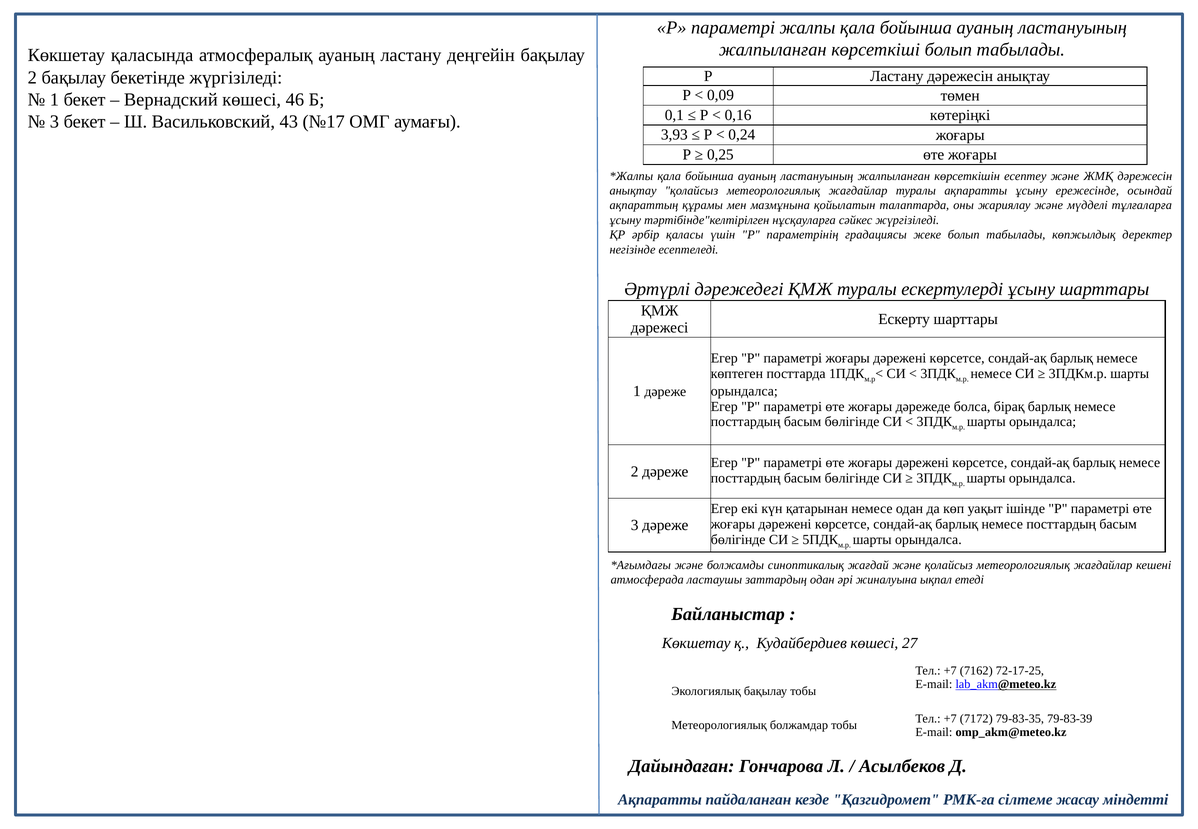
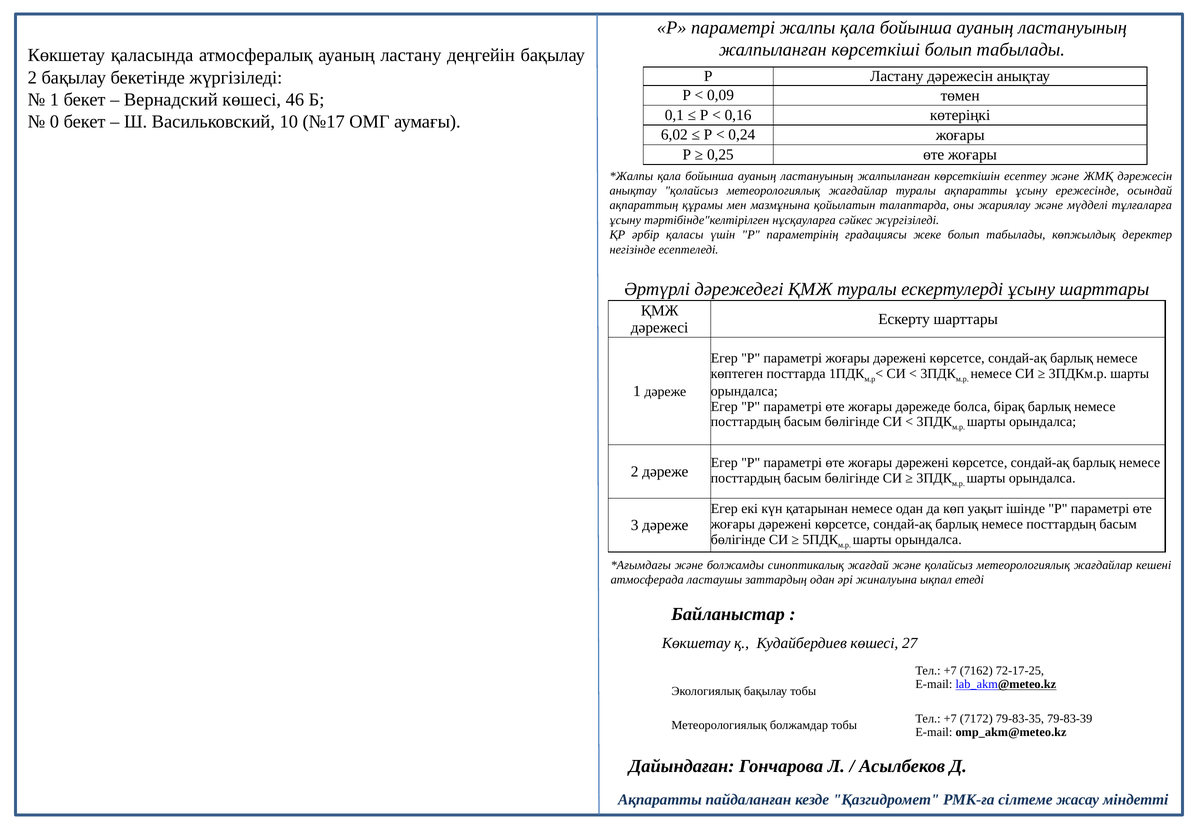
3: 3 -> 0 (54, 122)
43: 43 -> 10 (289, 122)
3,93: 3,93 -> 6,02 (674, 135)
